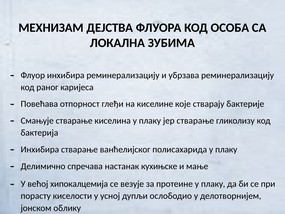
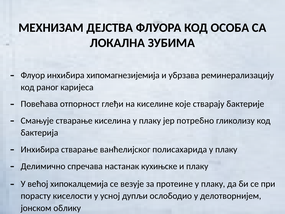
инхибира реминерализацију: реминерализацију -> хипомагнезијемија (123, 75)
јер стварање: стварање -> потребно (195, 121)
и мање: мање -> плаку (197, 166)
